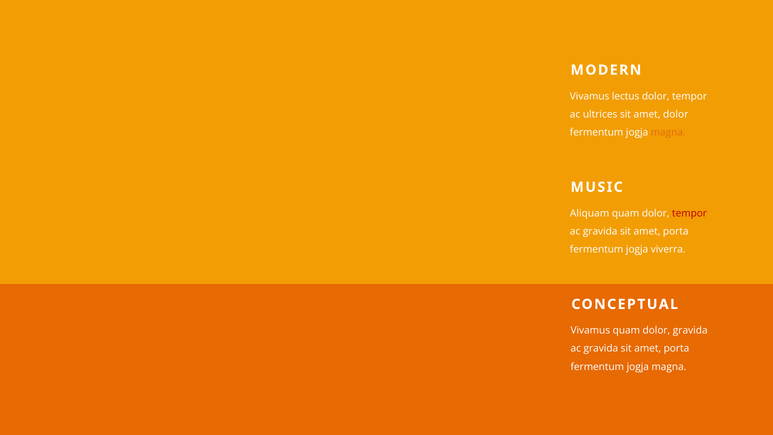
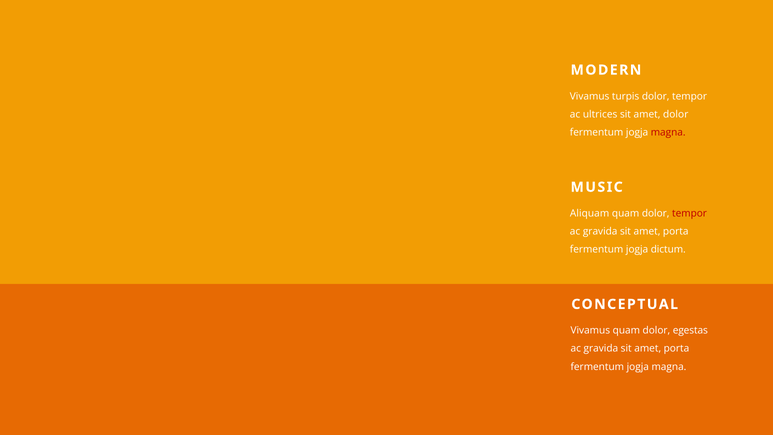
lectus: lectus -> turpis (626, 96)
magna colour: orange -> red (668, 132)
viverra: viverra -> dictum (668, 250)
dolor gravida: gravida -> egestas (690, 330)
